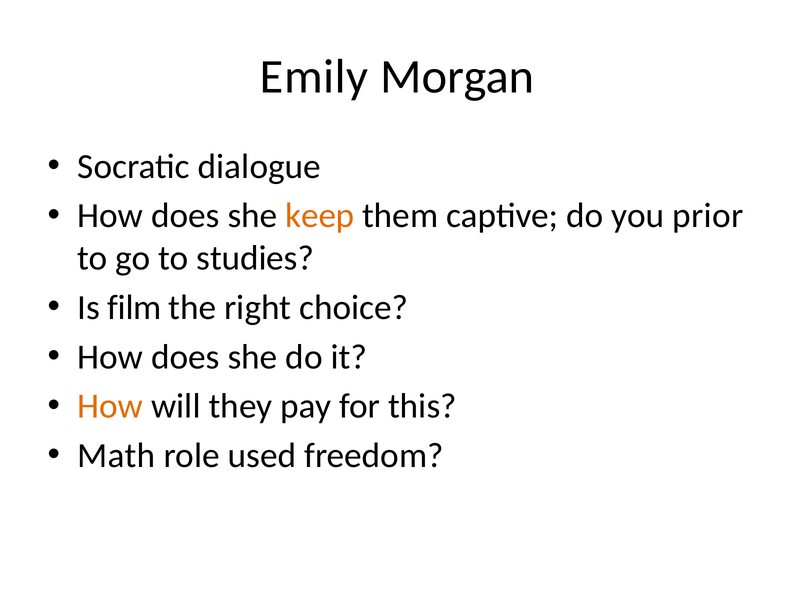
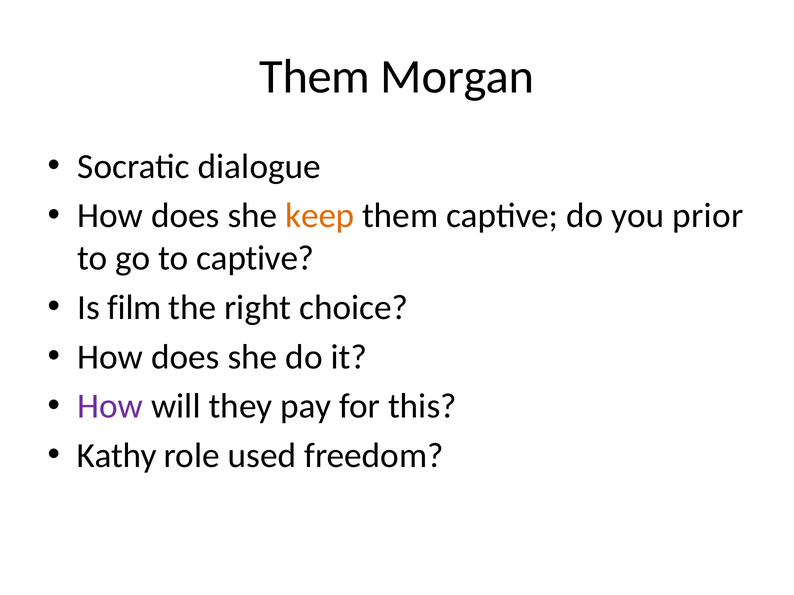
Emily: Emily -> Them (315, 77)
to studies: studies -> captive (255, 258)
How colour: orange -> purple (110, 407)
Math: Math -> Kathy (117, 456)
